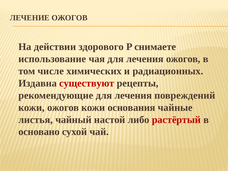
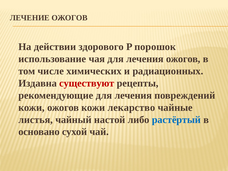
снимаете: снимаете -> порошок (155, 47)
основания: основания -> лекарство (131, 107)
растёртый colour: red -> blue (176, 120)
